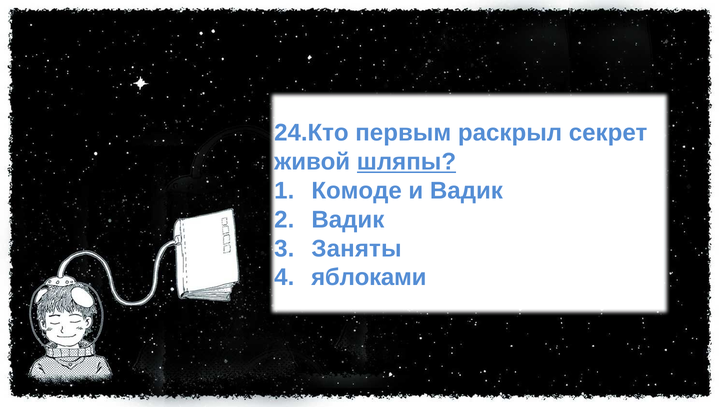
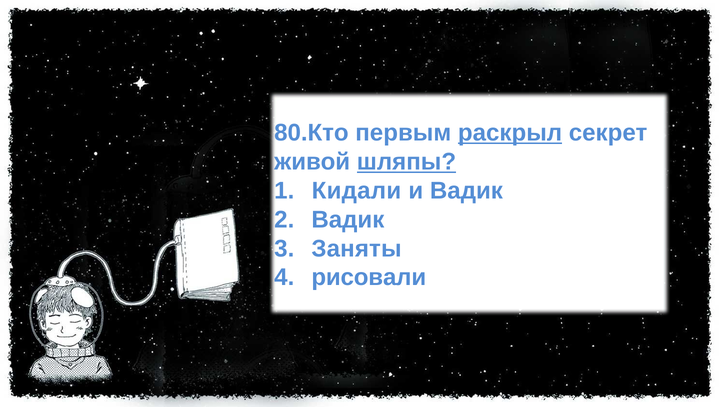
24.Кто: 24.Кто -> 80.Кто (311, 133)
раскрыл underline: none -> present (510, 133)
Комоде: Комоде -> Кидали (356, 191)
яблоками: яблоками -> рисовали (369, 277)
